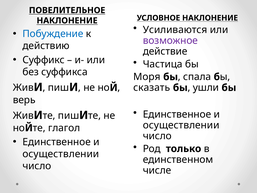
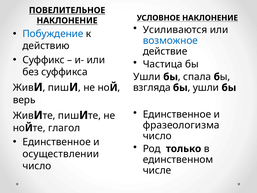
возможное colour: purple -> blue (170, 41)
Моря: Моря -> Ушли (147, 77)
сказать: сказать -> взгляда (152, 88)
осуществлении: осуществлении -> фразеологизма (181, 125)
